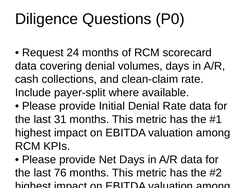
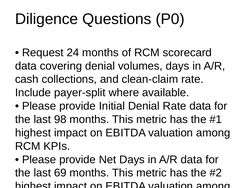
31: 31 -> 98 (60, 120)
76: 76 -> 69 (60, 173)
